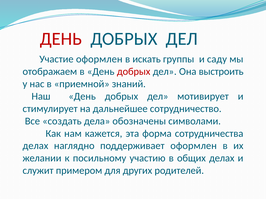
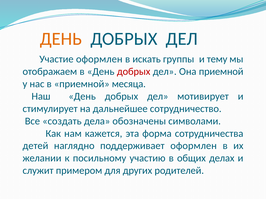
ДЕНЬ colour: red -> orange (61, 39)
саду: саду -> тему (217, 59)
Она выстроить: выстроить -> приемной (221, 72)
знаний: знаний -> месяца (129, 84)
делах: делах -> детей (35, 146)
